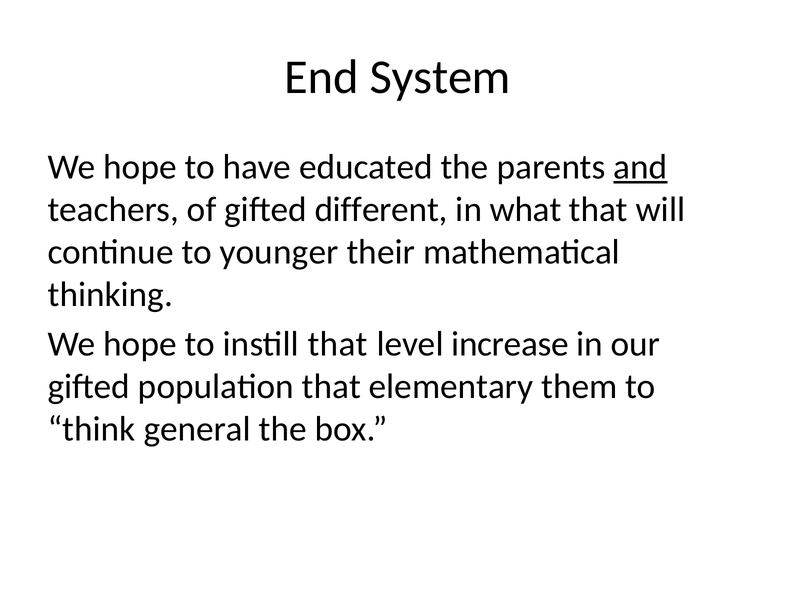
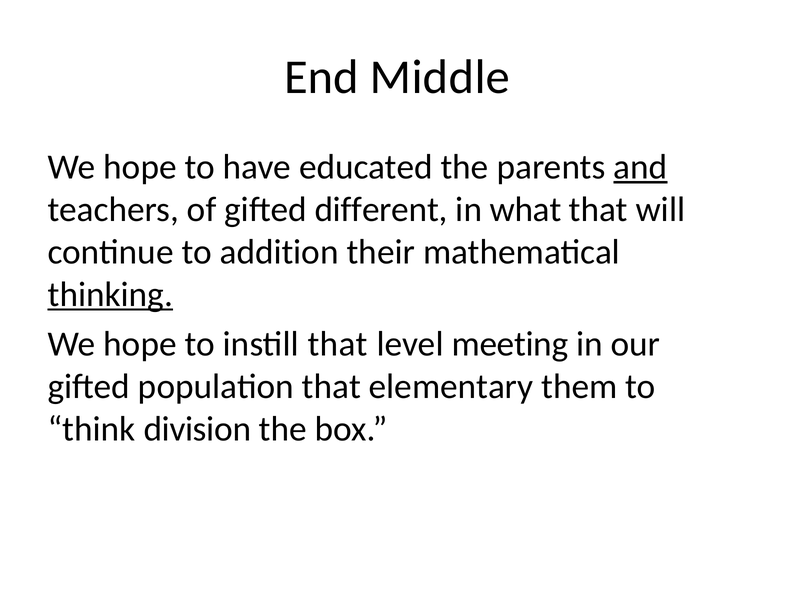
System: System -> Middle (440, 77)
younger: younger -> addition (279, 252)
thinking underline: none -> present (110, 294)
increase: increase -> meeting (510, 343)
general: general -> division (197, 428)
